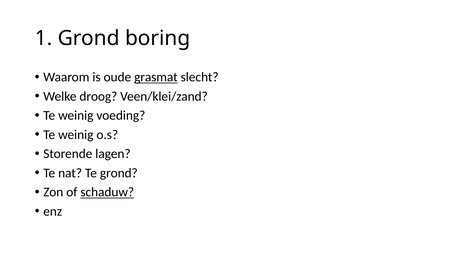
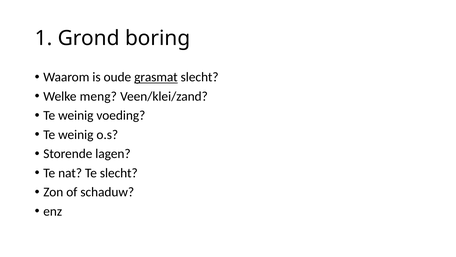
droog: droog -> meng (98, 96)
Te grond: grond -> slecht (119, 173)
schaduw underline: present -> none (107, 192)
